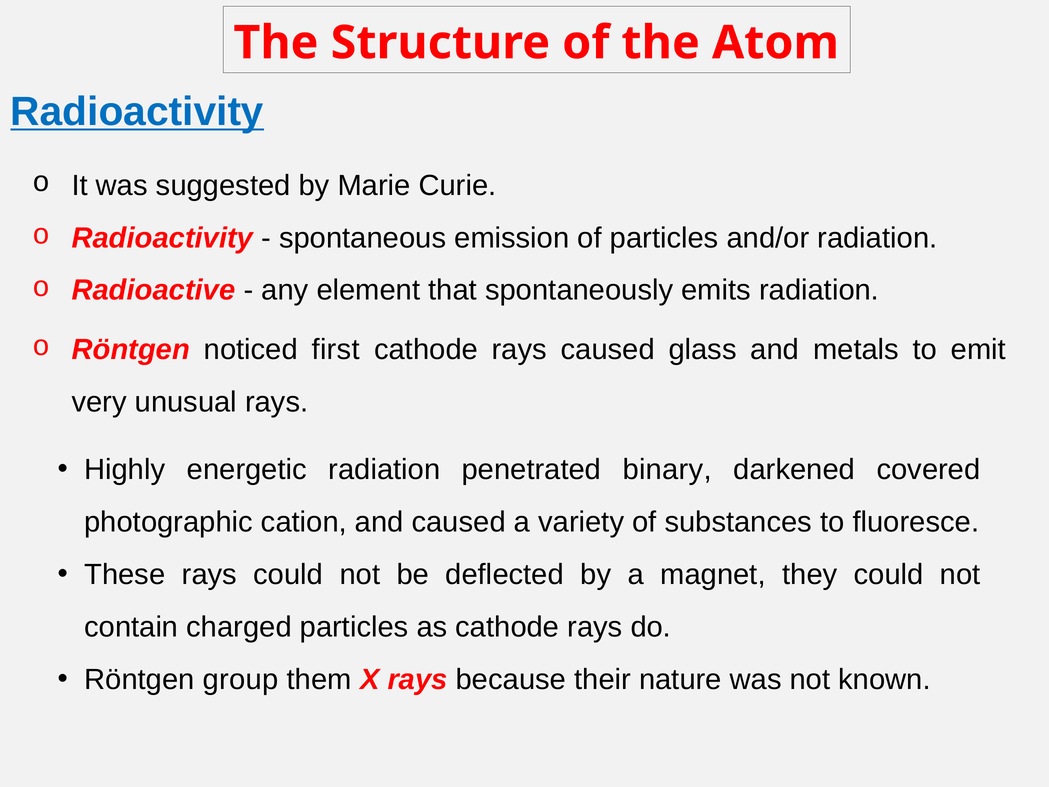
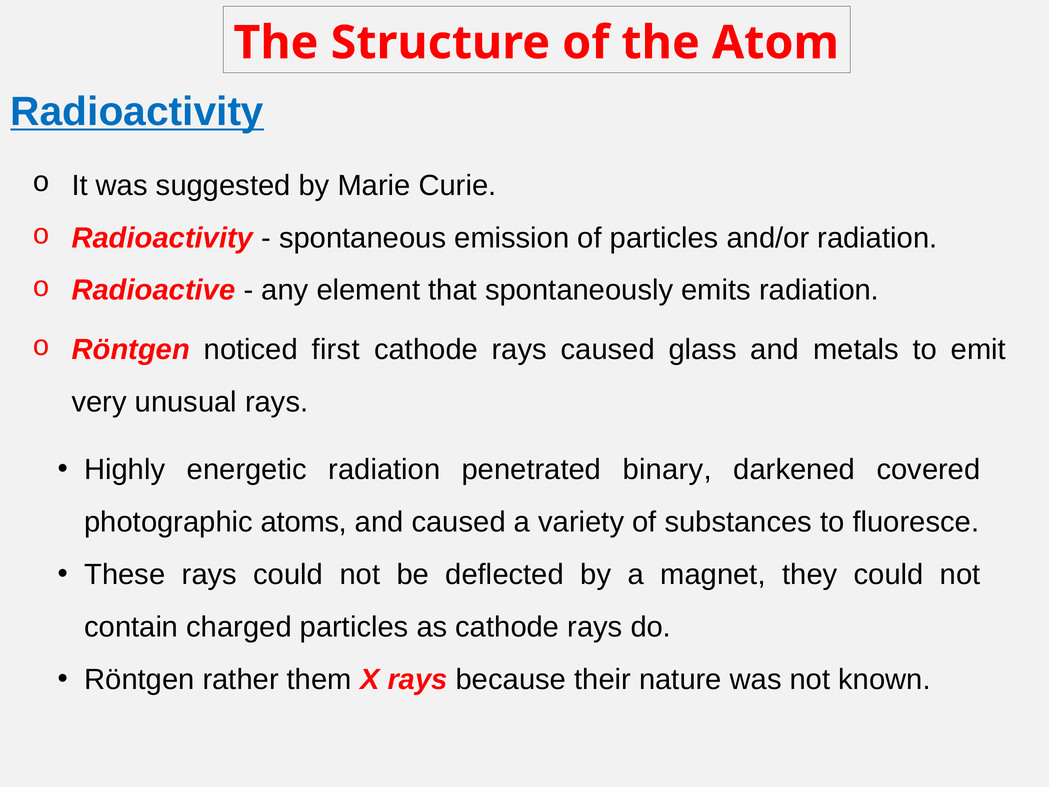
cation: cation -> atoms (304, 522)
group: group -> rather (241, 679)
